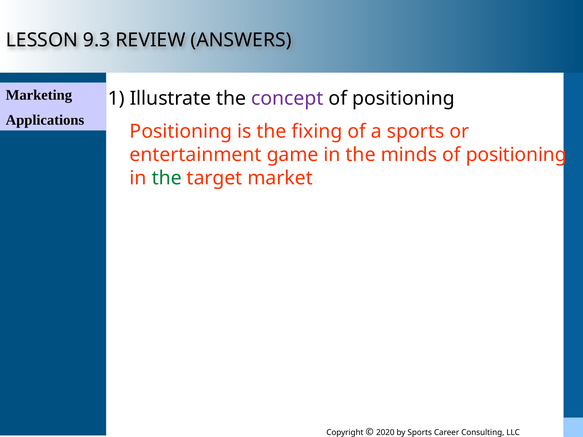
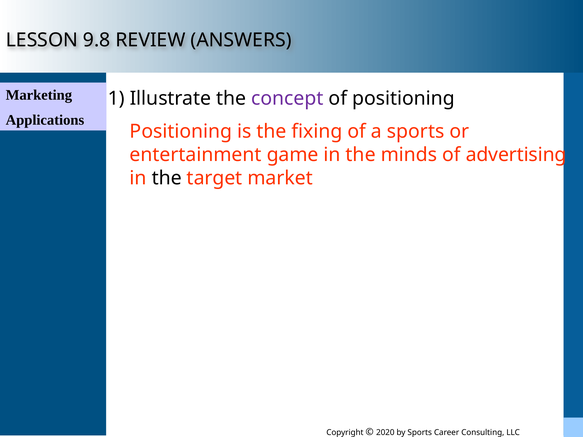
9.3: 9.3 -> 9.8 (97, 40)
minds of positioning: positioning -> advertising (516, 155)
the colour: green -> black (167, 178)
